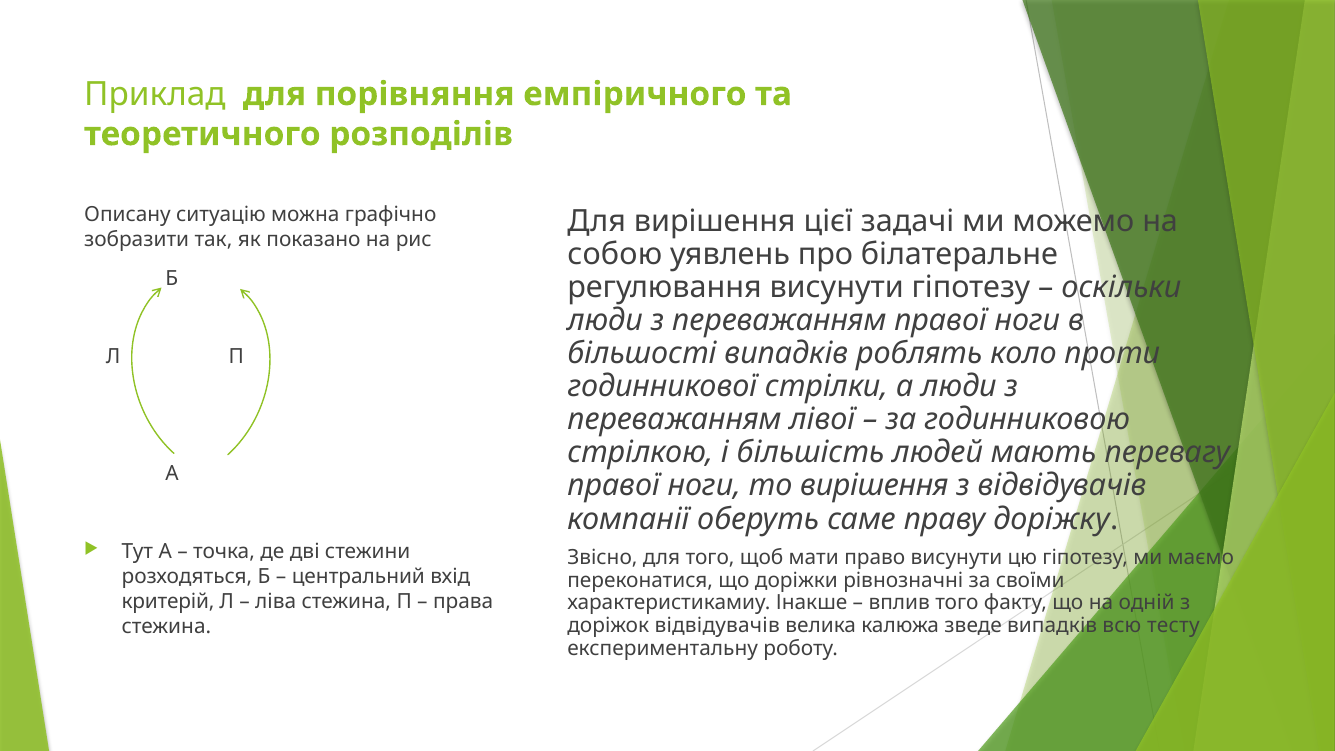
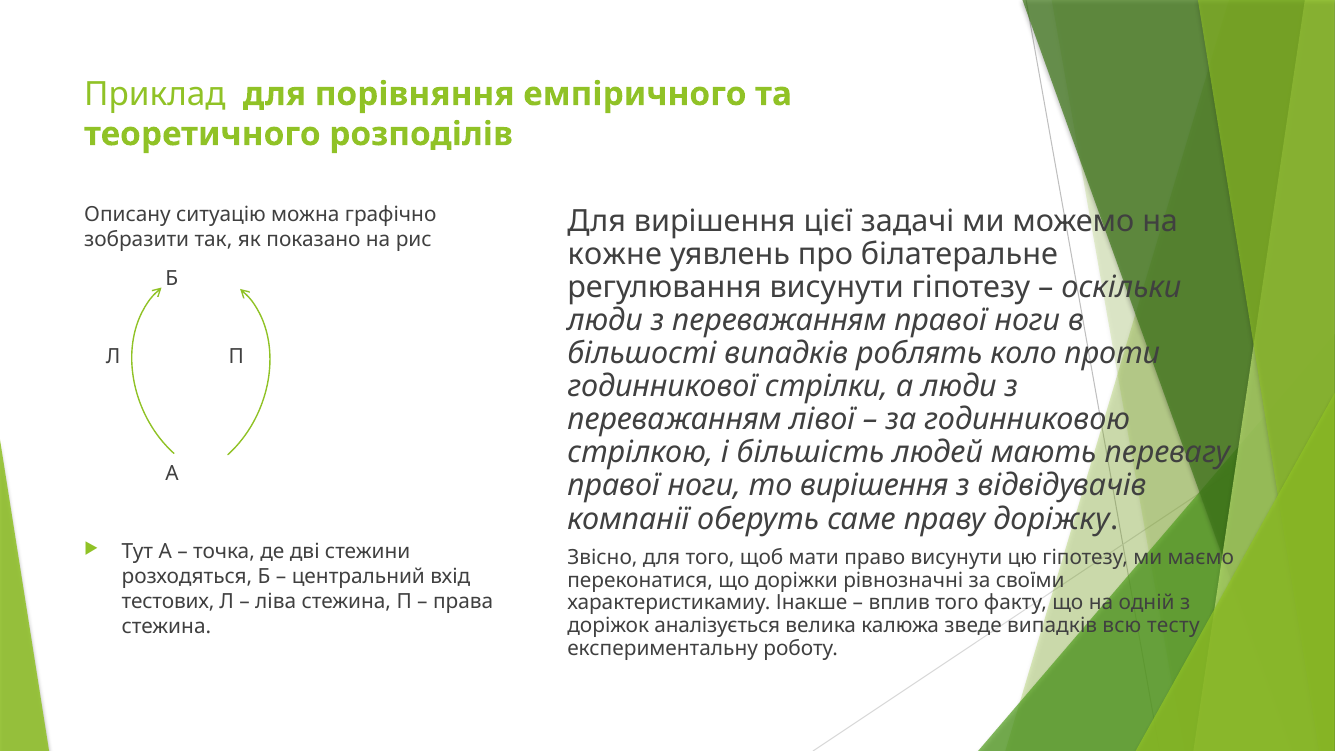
собою: собою -> кожне (615, 255)
критерій: критерій -> тестових (168, 602)
доріжок відвідувачів: відвідувачів -> аналізується (717, 626)
